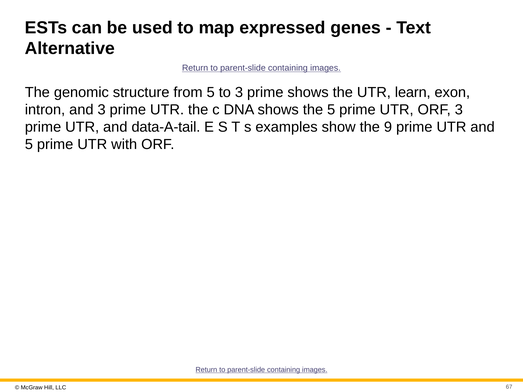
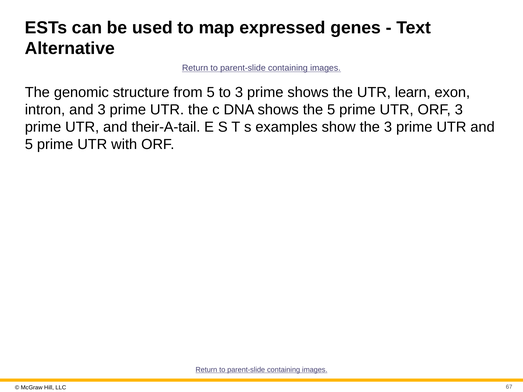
data-A-tail: data-A-tail -> their-A-tail (166, 127)
the 9: 9 -> 3 (388, 127)
